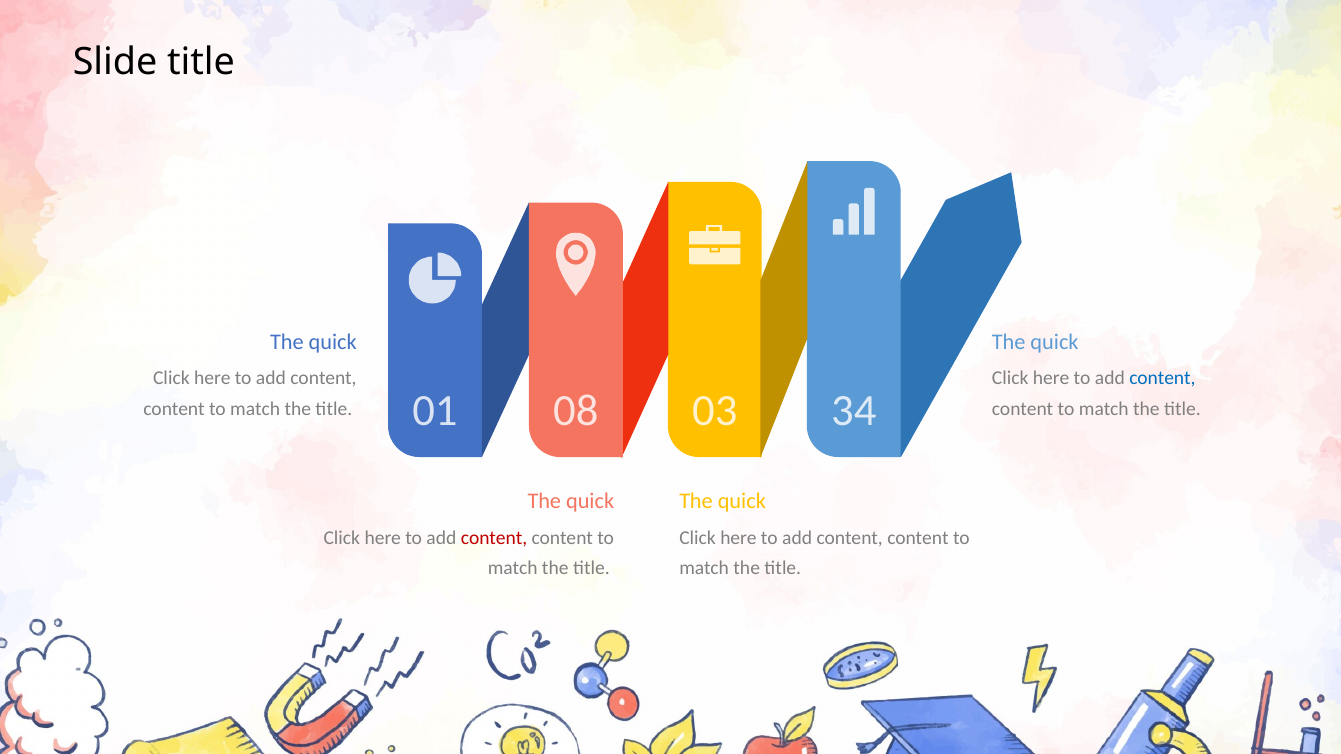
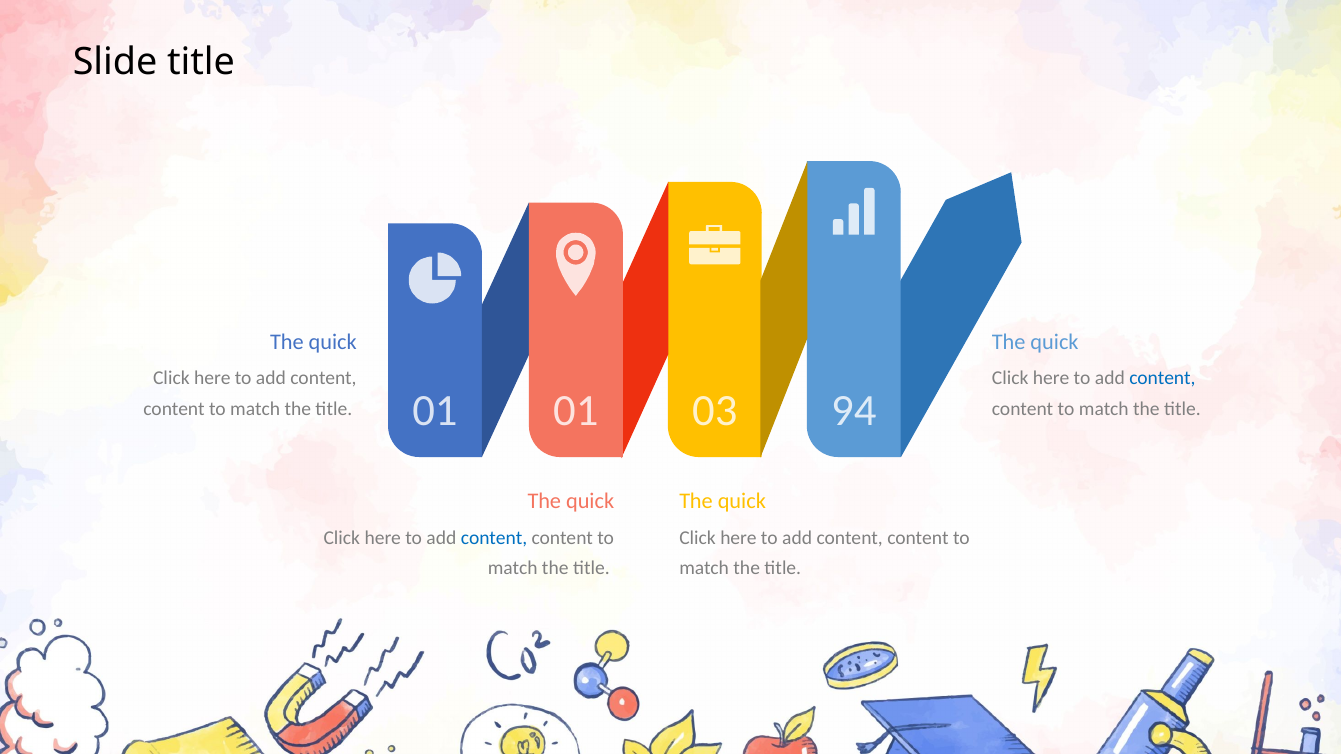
01 08: 08 -> 01 (576, 411)
34: 34 -> 94 (854, 411)
content colour: red -> blue (494, 538)
